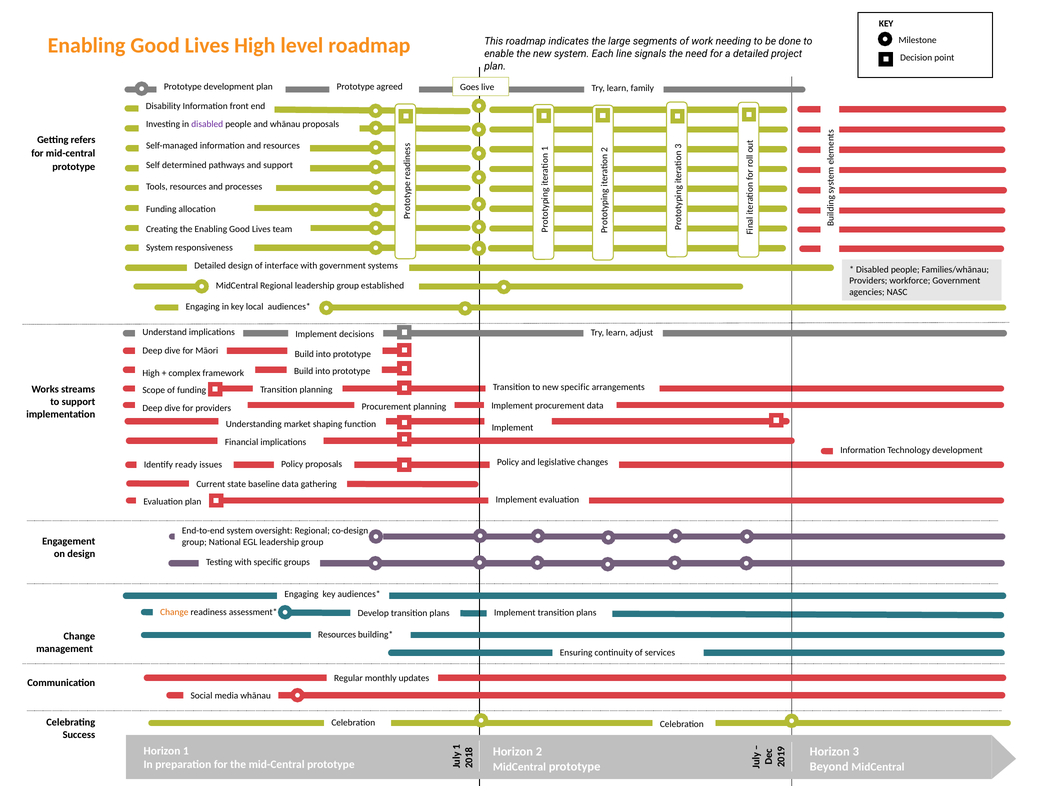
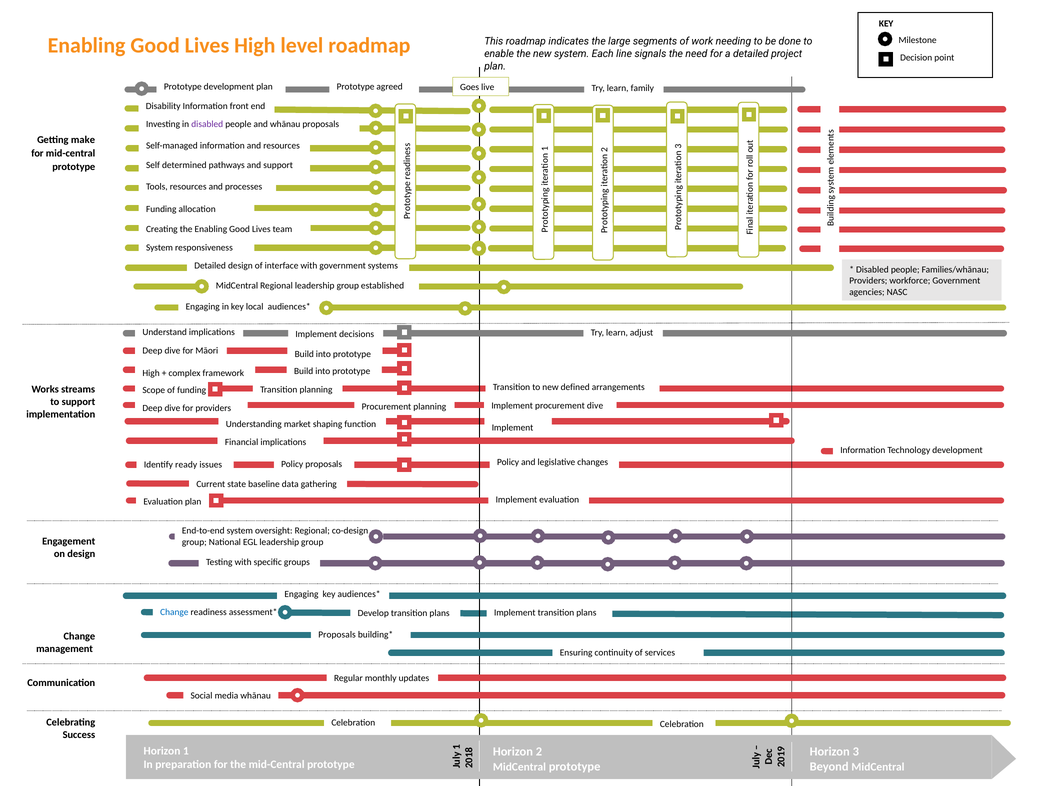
refers: refers -> make (83, 140)
new specific: specific -> defined (575, 387)
procurement data: data -> dive (595, 405)
Change colour: orange -> blue (174, 611)
Resources: Resources -> Proposals (337, 634)
